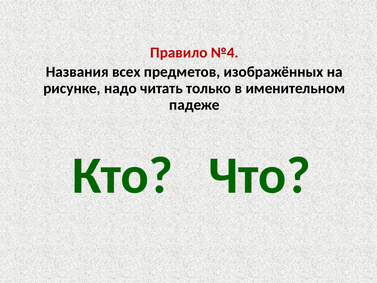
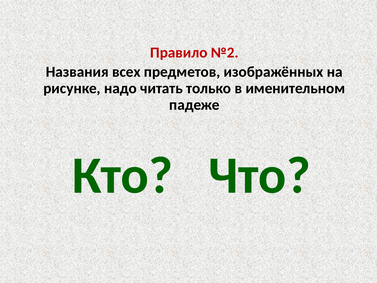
№4: №4 -> №2 (225, 52)
